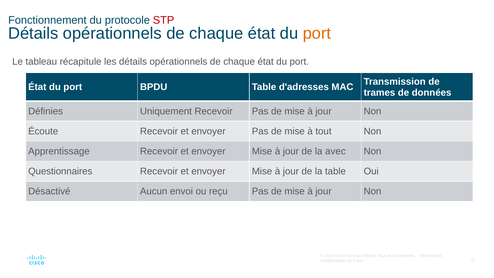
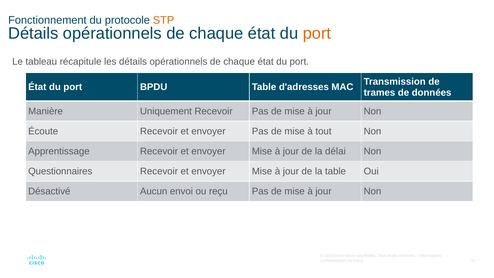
STP colour: red -> orange (164, 20)
Définies: Définies -> Manière (46, 111)
avec: avec -> délai (335, 151)
